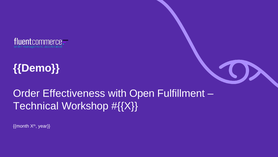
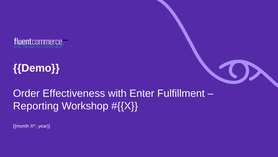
Open: Open -> Enter (142, 93)
Technical: Technical -> Reporting (36, 106)
